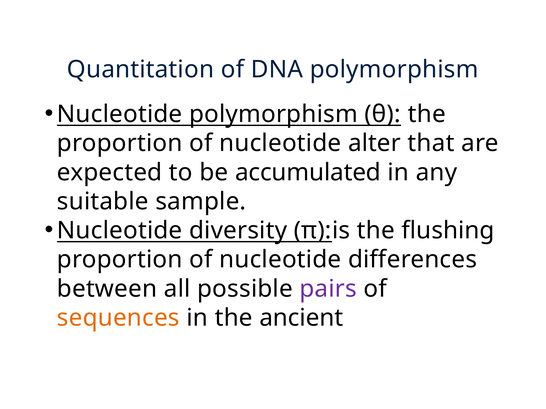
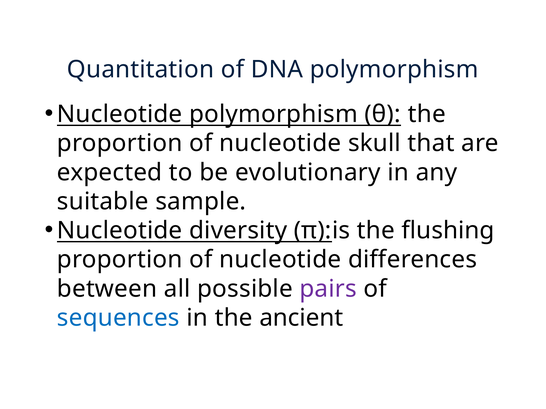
alter: alter -> skull (374, 143)
accumulated: accumulated -> evolutionary (308, 173)
sequences colour: orange -> blue (118, 318)
